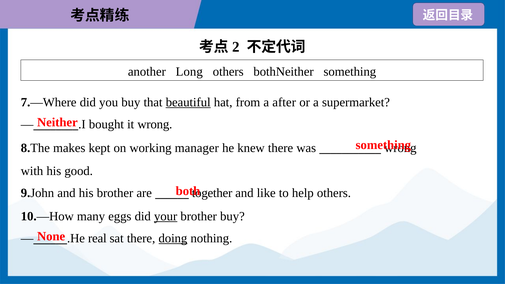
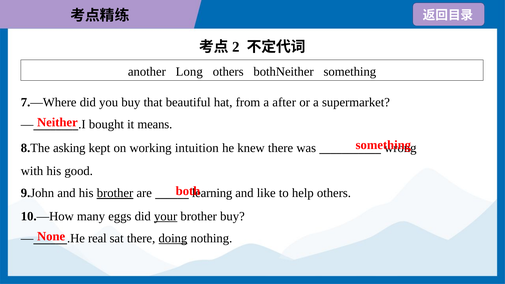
beautiful underline: present -> none (188, 102)
it wrong: wrong -> means (155, 124)
makes: makes -> asking (69, 148)
manager: manager -> intuition (197, 148)
brother underline: none -> present (115, 193)
together: together -> learning (212, 193)
